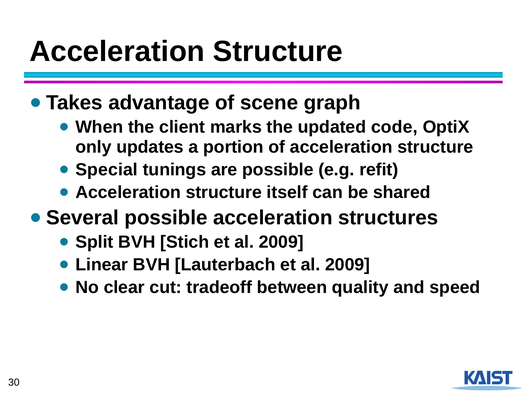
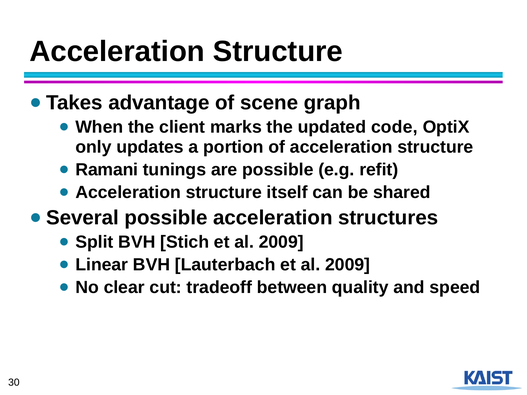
Special: Special -> Ramani (107, 170)
